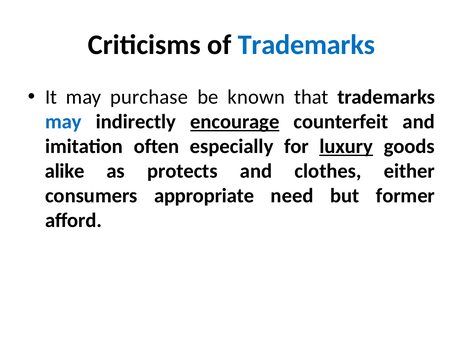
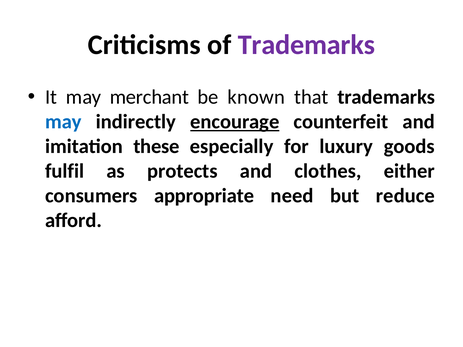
Trademarks colour: blue -> purple (306, 45)
purchase: purchase -> merchant (149, 97)
often: often -> these (157, 147)
luxury underline: present -> none (346, 147)
alike: alike -> fulfil (65, 171)
former: former -> reduce (405, 196)
